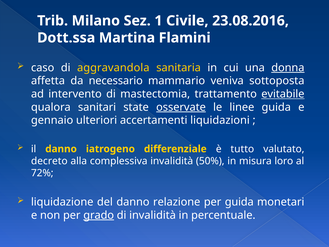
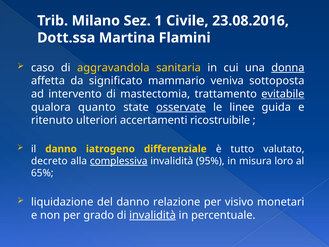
necessario: necessario -> significato (116, 81)
sanitari: sanitari -> quanto (97, 107)
gennaio: gennaio -> ritenuto (52, 120)
liquidazioni: liquidazioni -> ricostruibile (220, 120)
complessiva underline: none -> present (119, 161)
50%: 50% -> 95% (210, 161)
72%: 72% -> 65% (42, 173)
per guida: guida -> visivo (239, 202)
grado underline: present -> none (99, 215)
invalidità underline: none -> present (153, 215)
